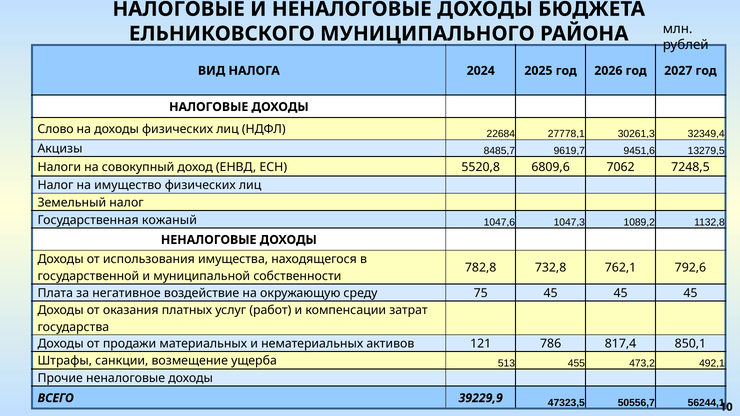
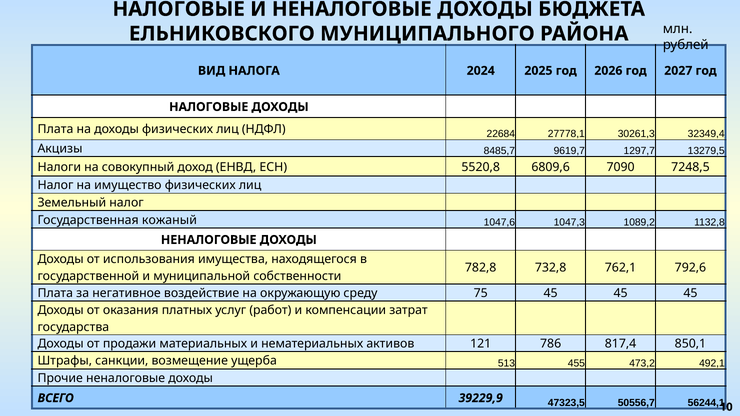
Слово: Слово -> Плата (55, 129)
9451,6: 9451,6 -> 1297,7 (639, 151)
7062: 7062 -> 7090 (621, 167)
